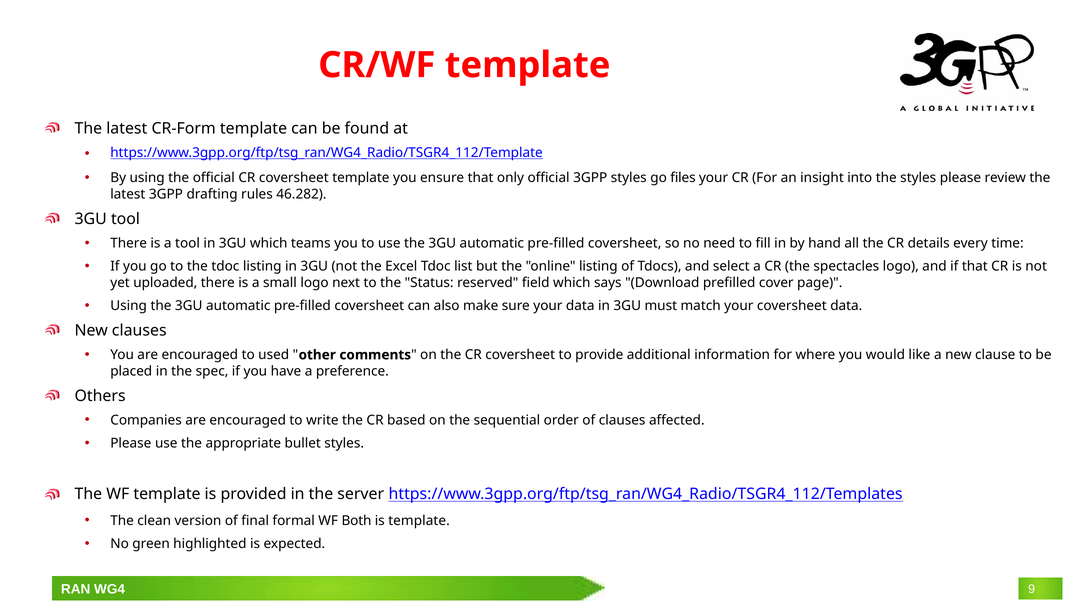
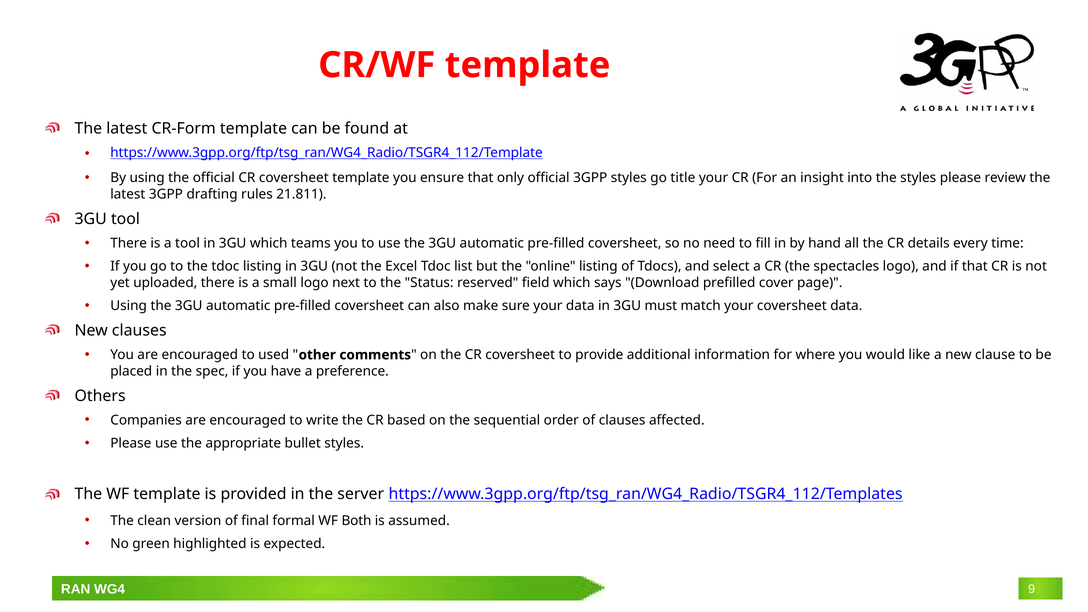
files: files -> title (683, 178)
46.282: 46.282 -> 21.811 (301, 194)
is template: template -> assumed (419, 521)
